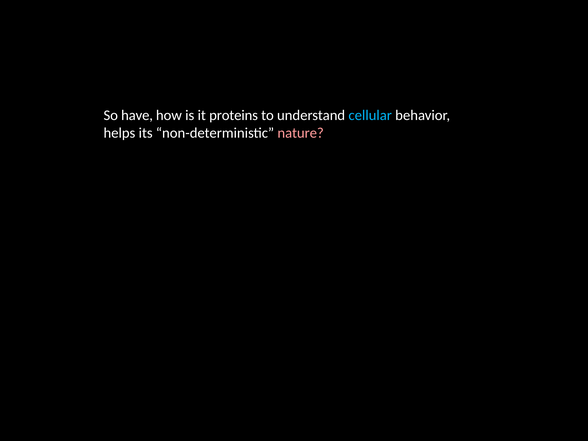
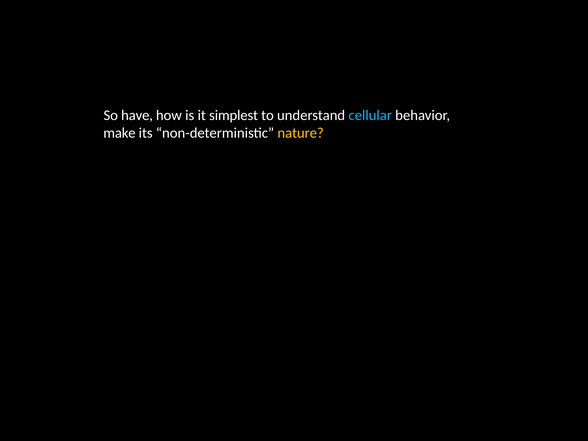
proteins: proteins -> simplest (234, 115)
helps: helps -> make (119, 133)
nature colour: pink -> yellow (301, 133)
